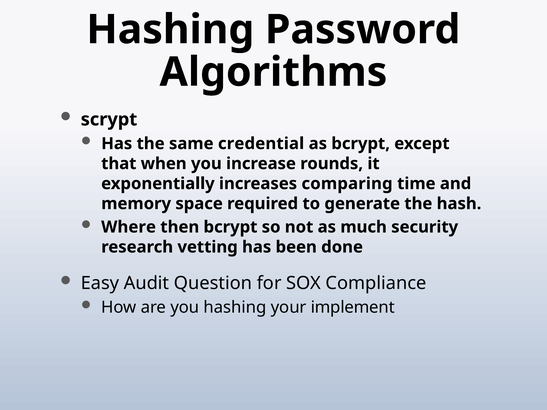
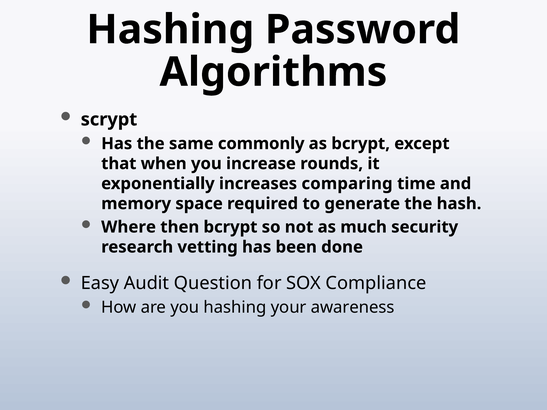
credential: credential -> commonly (261, 144)
implement: implement -> awareness (353, 308)
